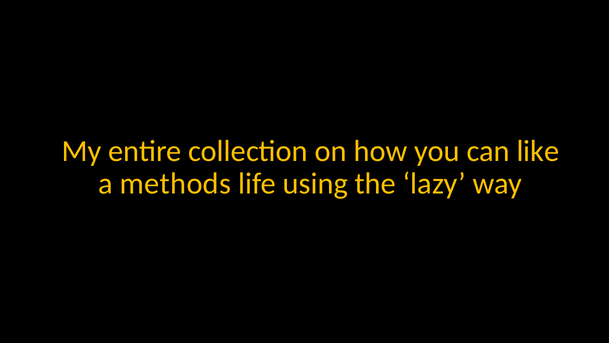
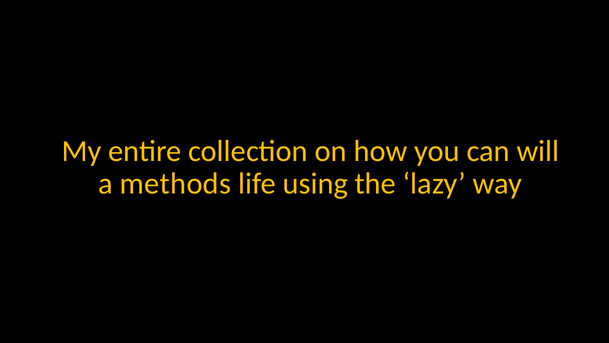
like: like -> will (538, 151)
